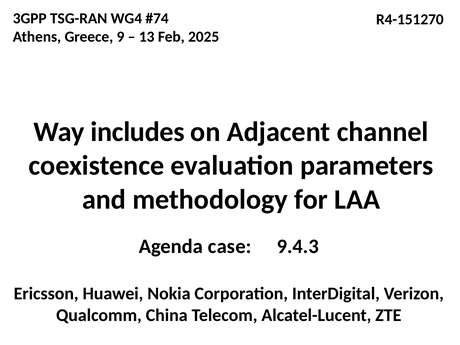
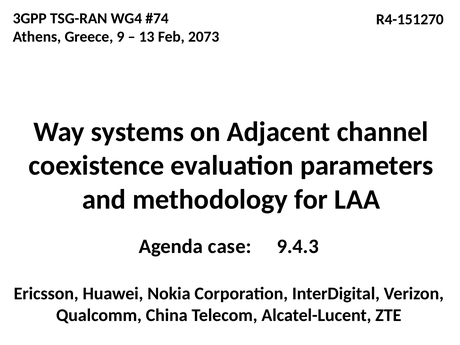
2025: 2025 -> 2073 (204, 37)
includes: includes -> systems (137, 132)
